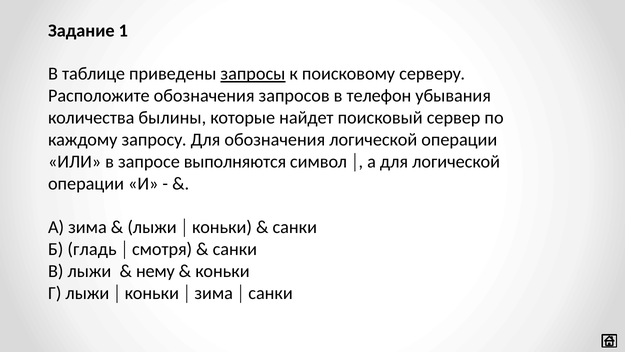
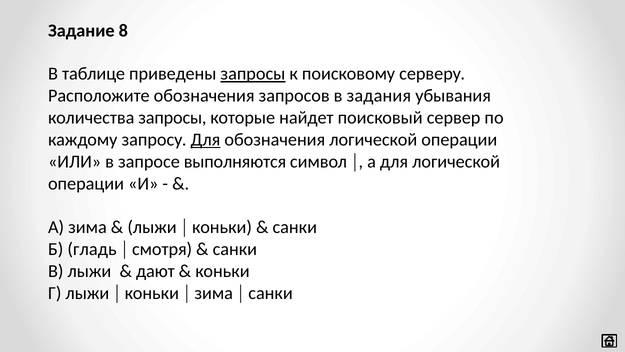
1: 1 -> 8 (123, 31)
телефон: телефон -> задания (379, 96)
количества былины: былины -> запросы (172, 118)
Для underline: none -> present (206, 139)
нему: нему -> дают (155, 271)
